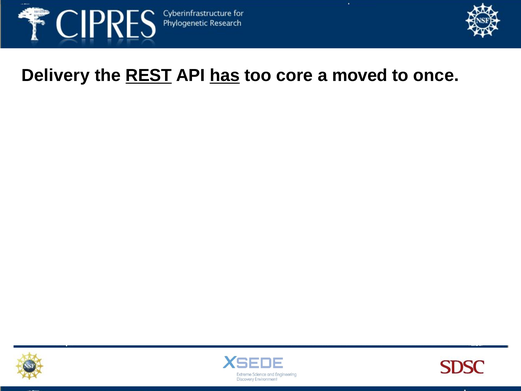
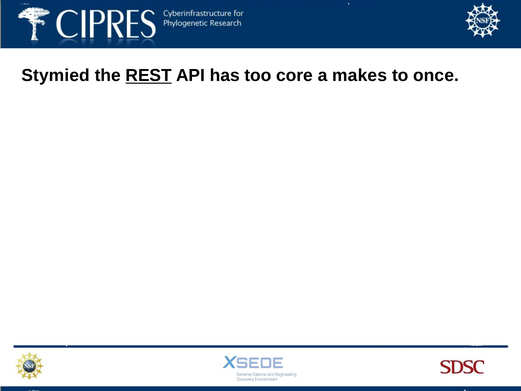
Delivery: Delivery -> Stymied (56, 76)
has underline: present -> none (225, 76)
moved: moved -> makes (360, 76)
